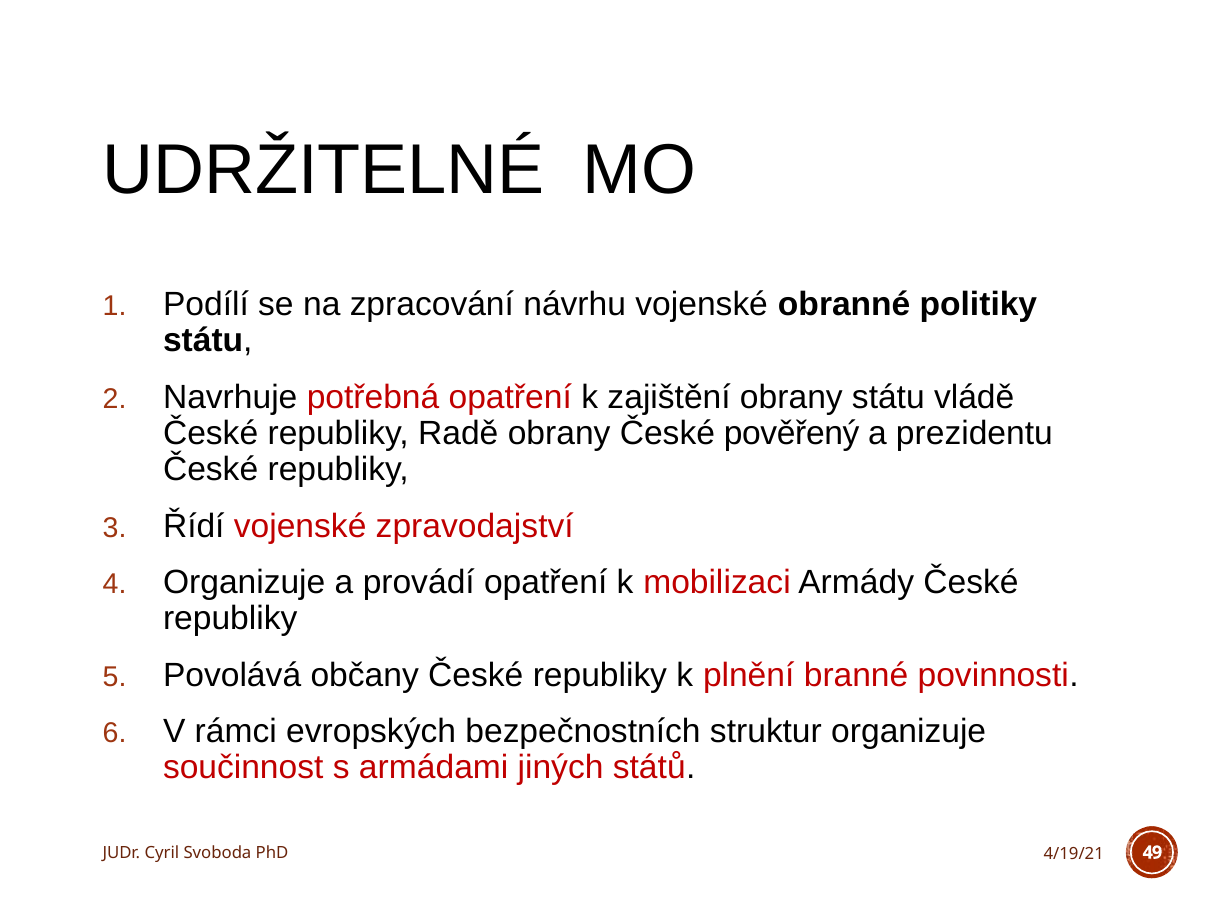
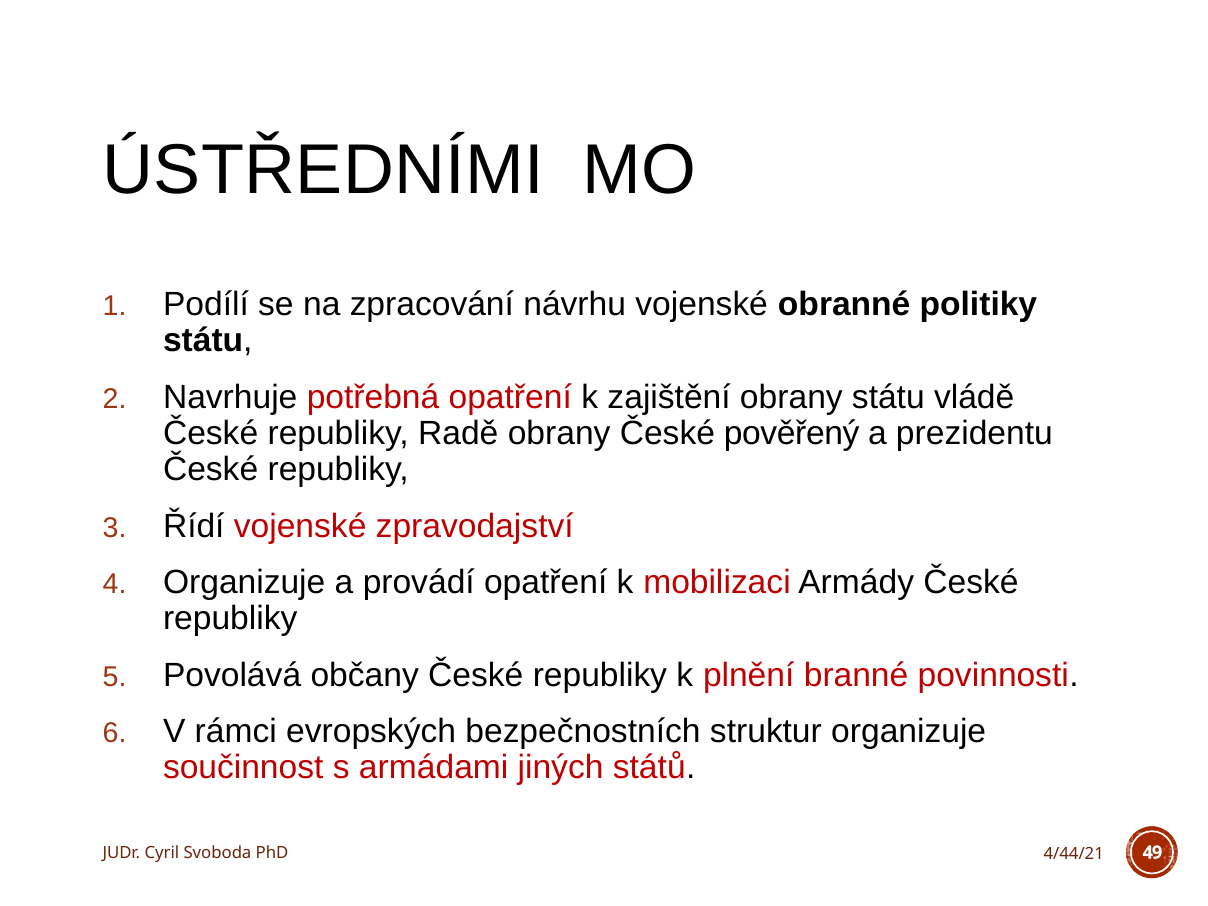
UDRŽITELNÉ: UDRŽITELNÉ -> ÚSTŘEDNÍMI (324, 170)
4/19/21: 4/19/21 -> 4/44/21 (1074, 854)
